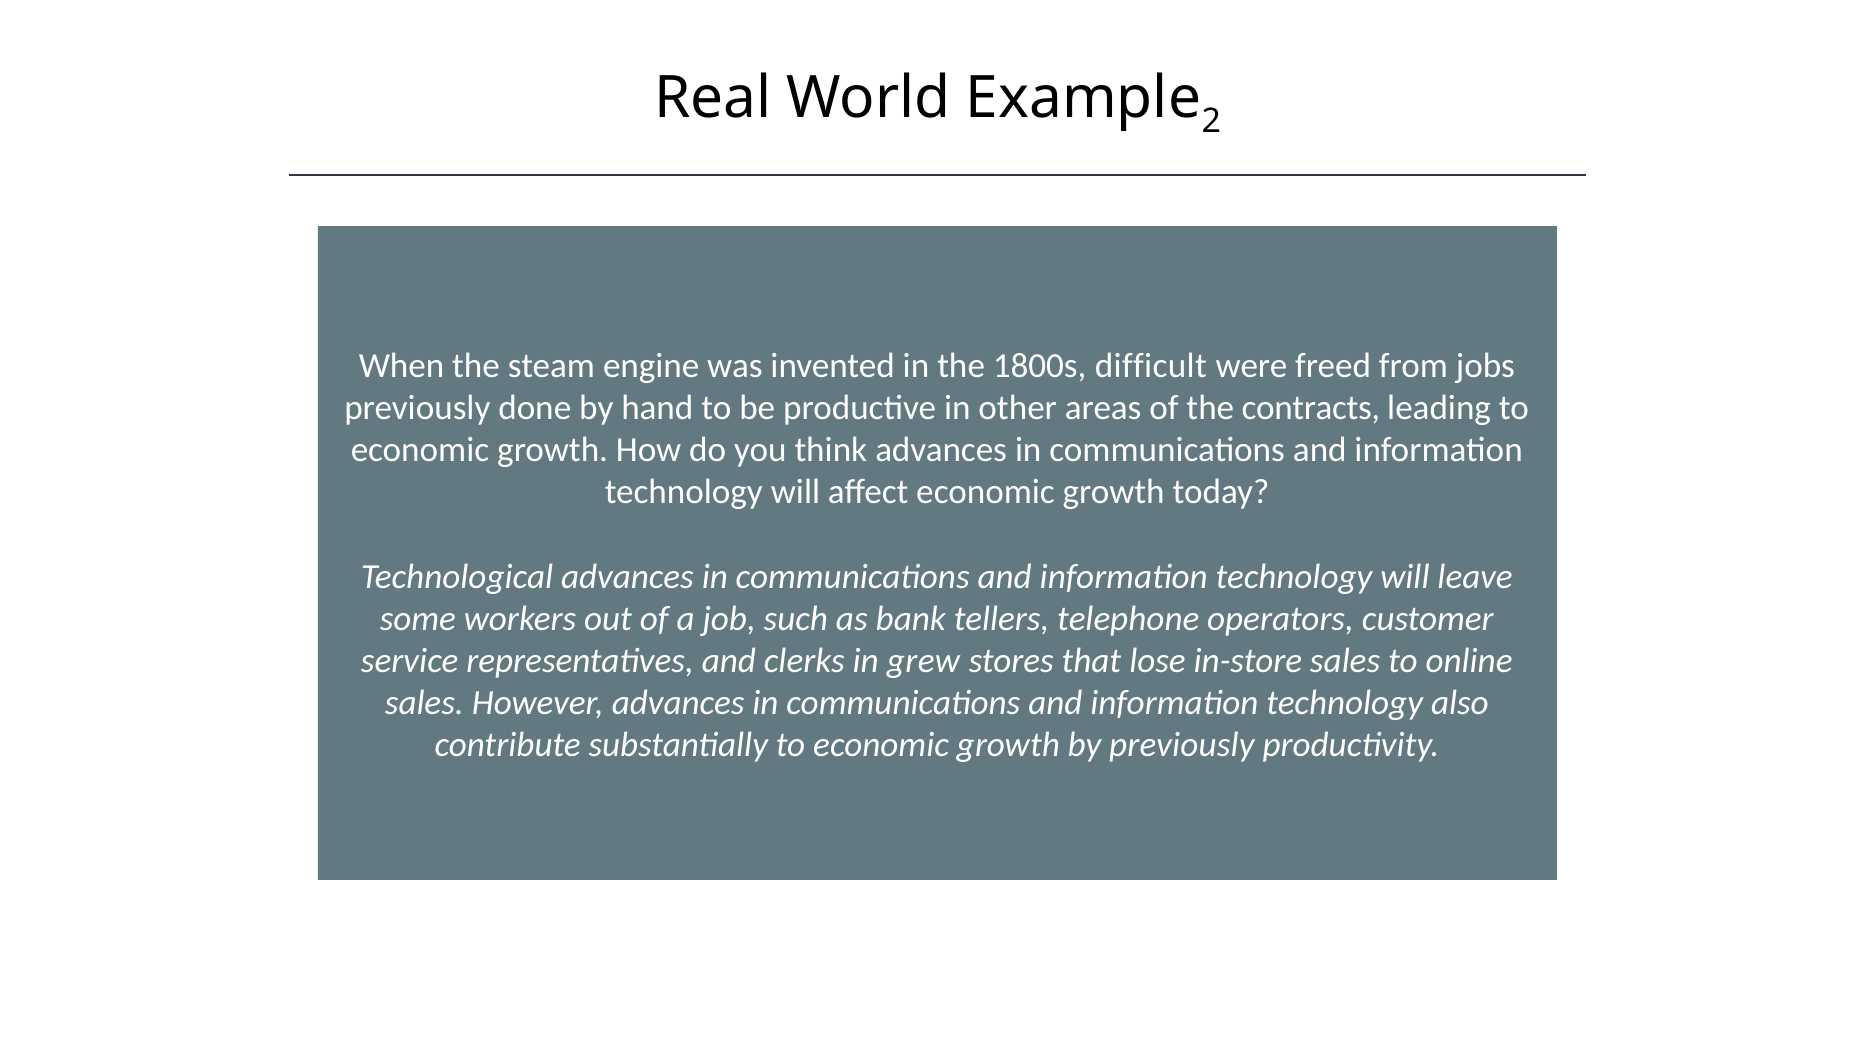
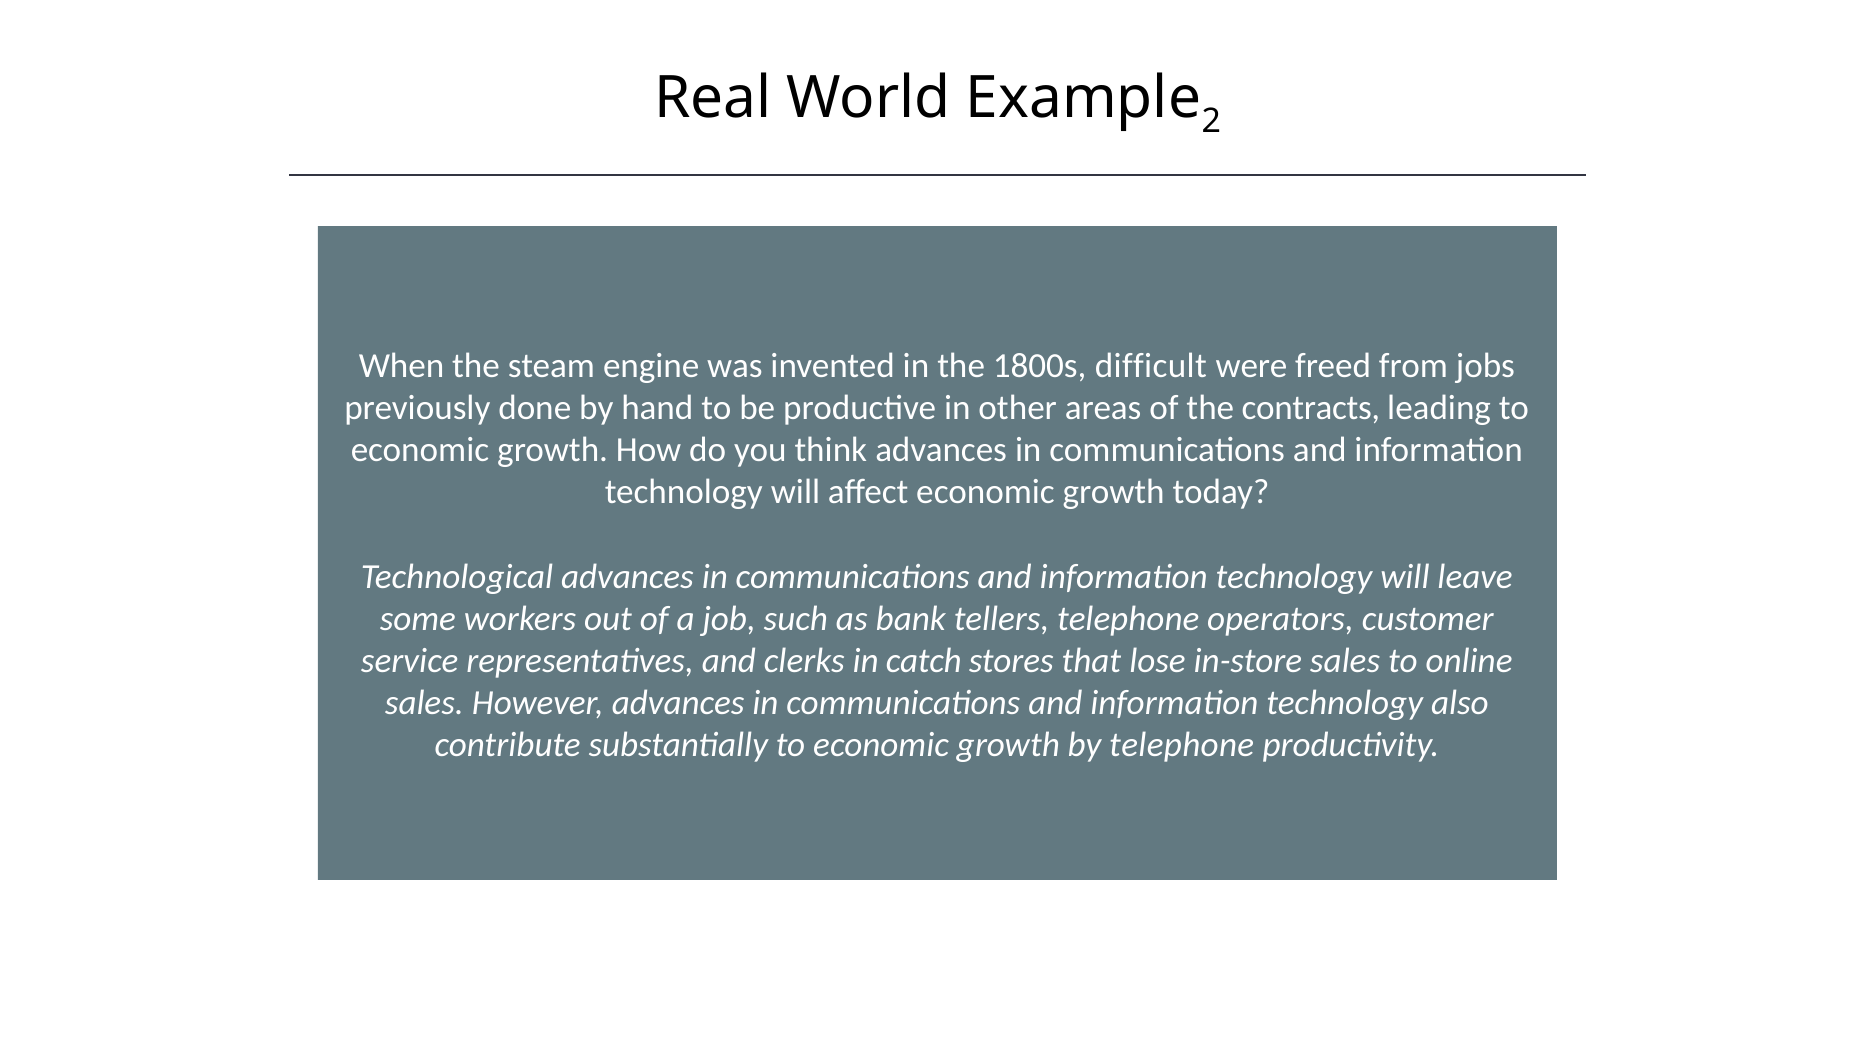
grew: grew -> catch (924, 661)
by previously: previously -> telephone (1182, 745)
